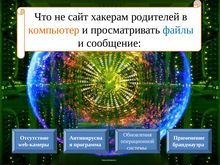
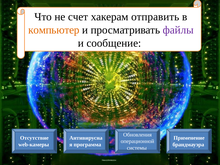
сайт: сайт -> счет (78, 17)
родителей: родителей -> отправить (155, 17)
файлы colour: blue -> purple (178, 30)
